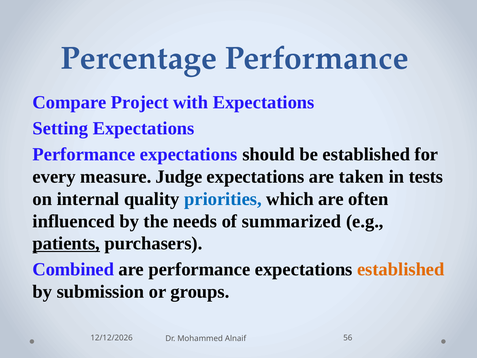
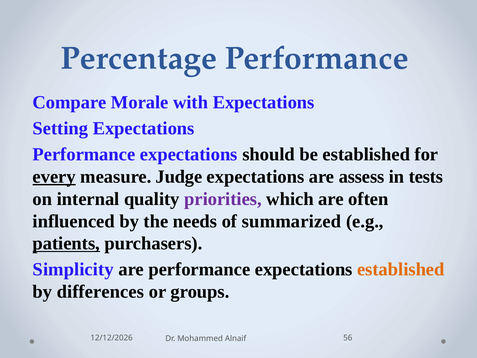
Project: Project -> Morale (140, 102)
every underline: none -> present (54, 177)
taken: taken -> assess (362, 177)
priorities colour: blue -> purple (223, 199)
Combined: Combined -> Simplicity (73, 269)
submission: submission -> differences (100, 292)
